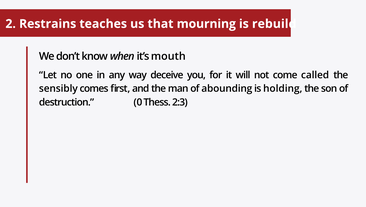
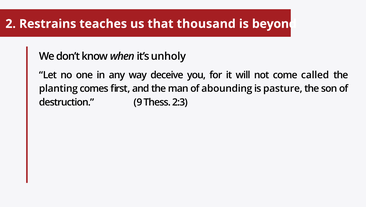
mourning: mourning -> thousand (206, 24)
rebuild: rebuild -> beyond (274, 24)
mouth: mouth -> unholy (168, 56)
sensibly: sensibly -> planting (58, 88)
holding: holding -> pasture (283, 88)
0: 0 -> 9 (138, 102)
